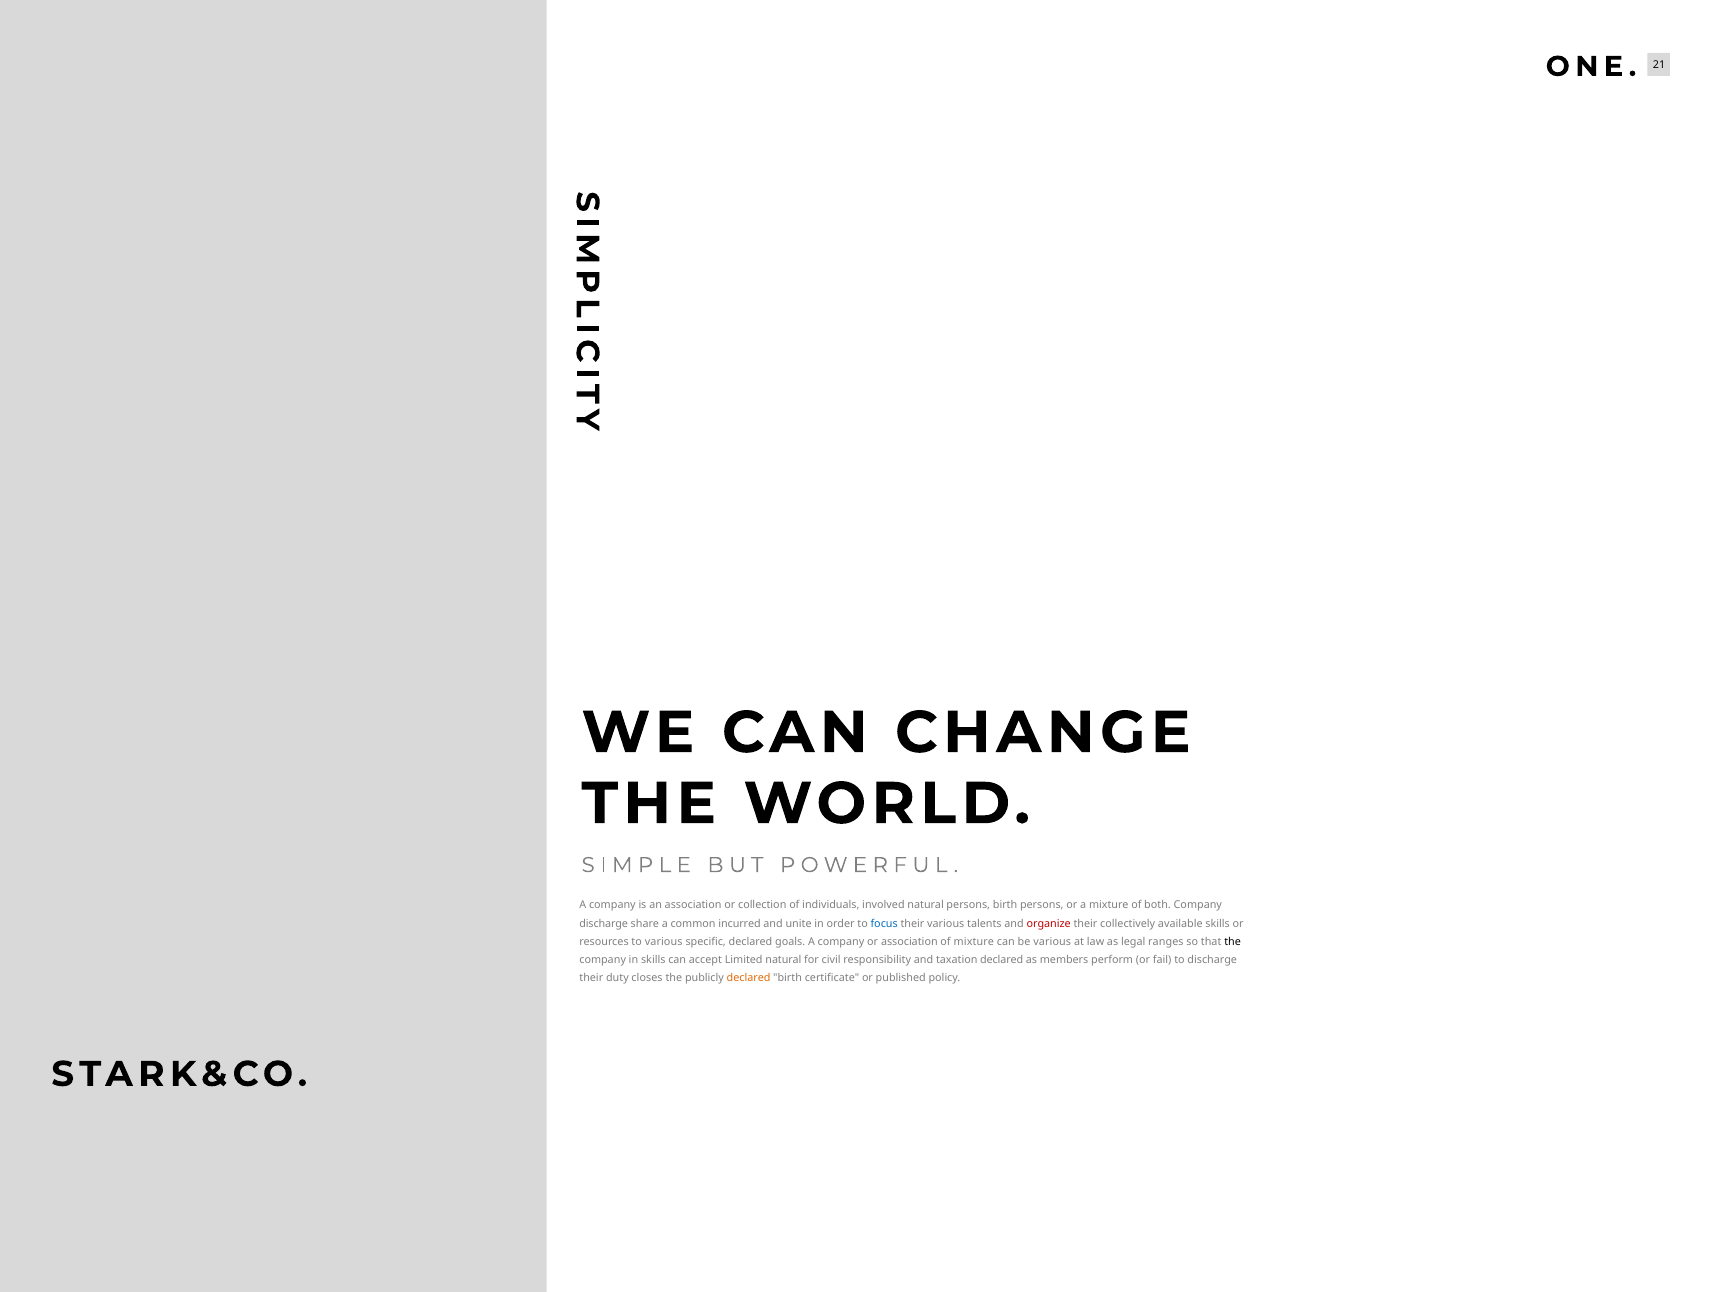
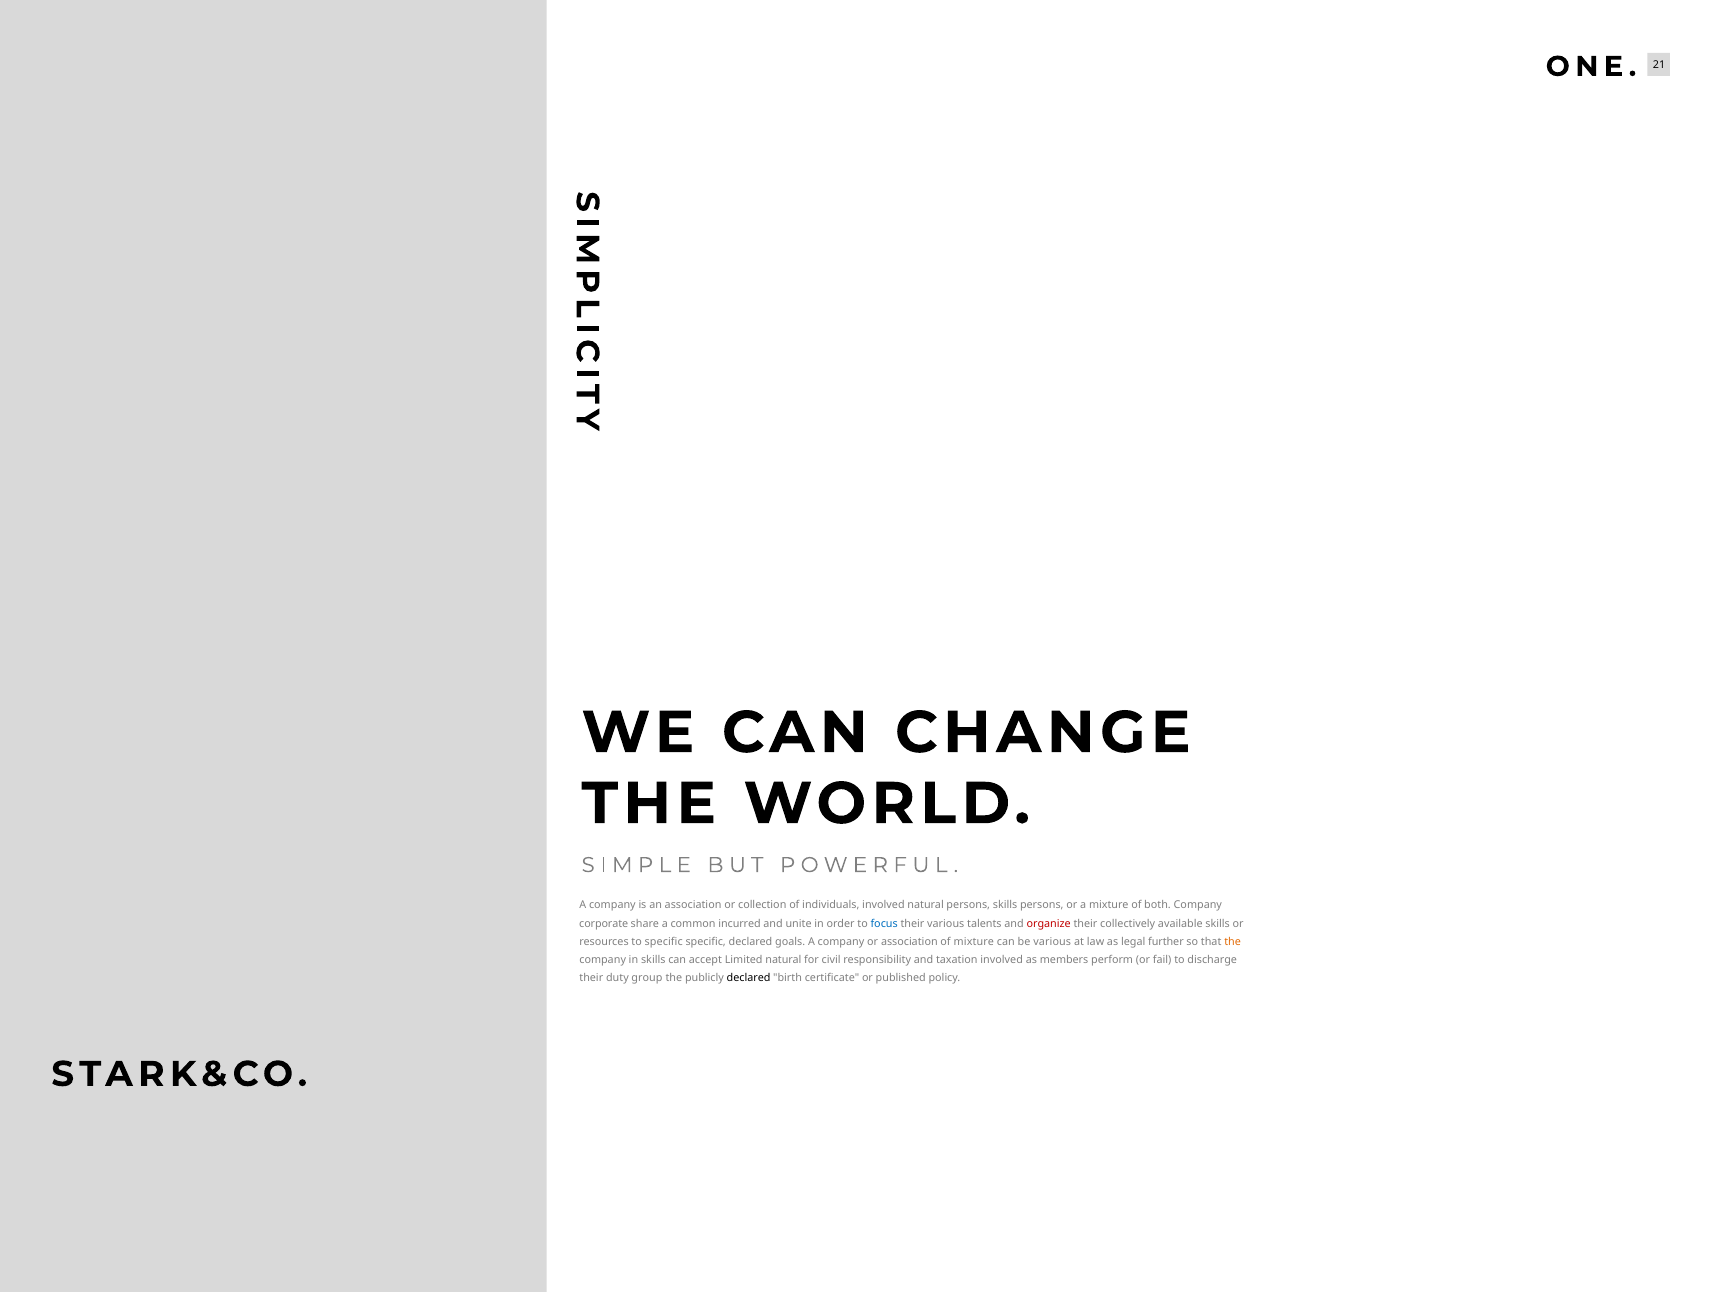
persons birth: birth -> skills (1005, 906)
discharge: discharge -> corporate (604, 924)
to various: various -> specific (664, 942)
ranges: ranges -> further (1166, 942)
the colour: black -> orange (1233, 942)
taxation declared: declared -> involved (1002, 960)
closes: closes -> group (647, 978)
declared colour: orange -> black (749, 978)
